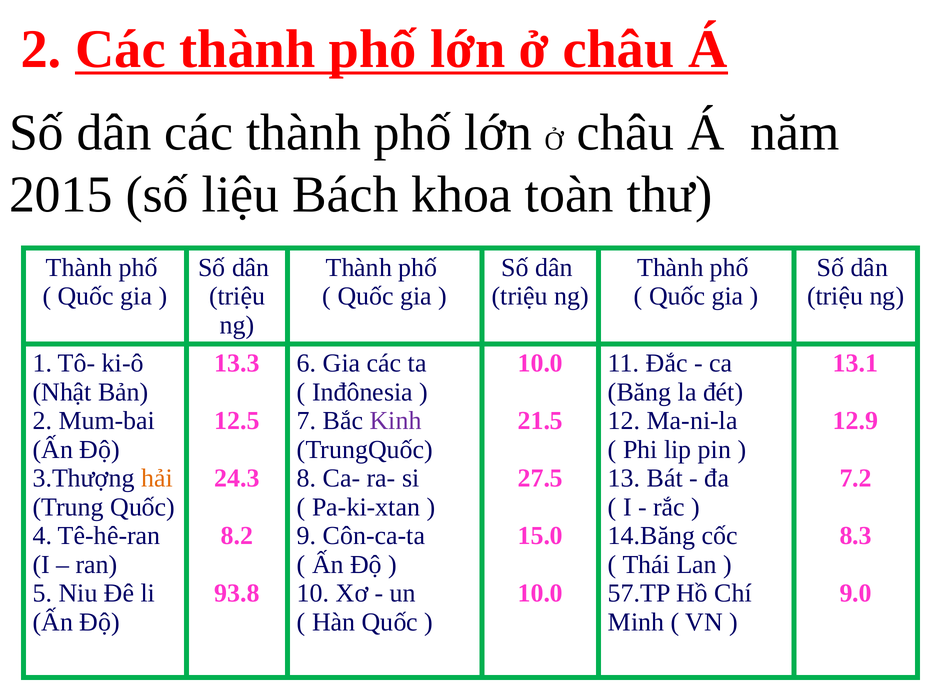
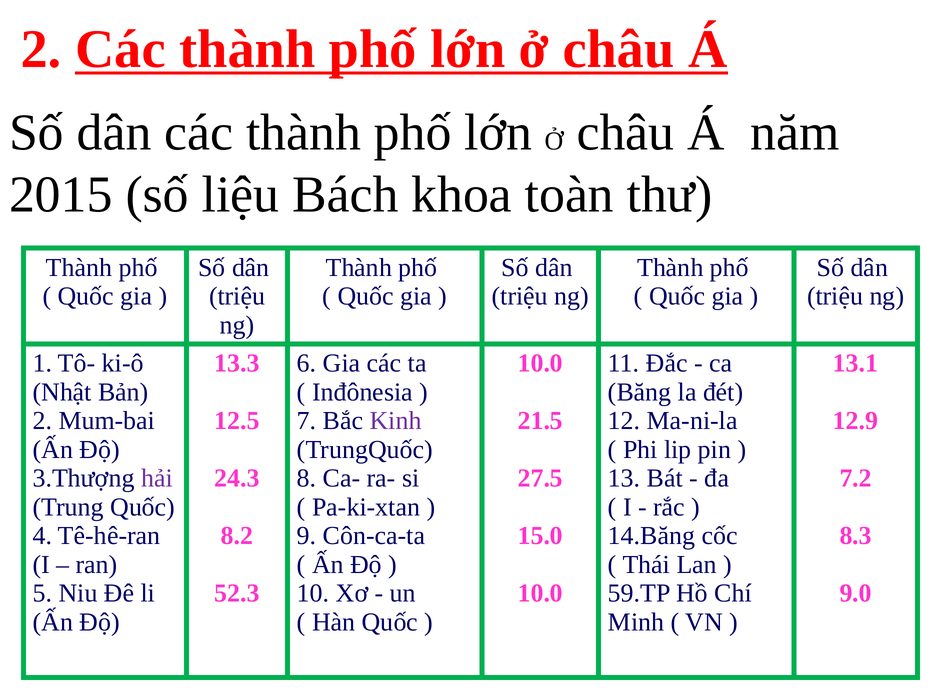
hải colour: orange -> purple (157, 478)
93.8: 93.8 -> 52.3 (237, 593)
57.TP: 57.TP -> 59.TP (639, 593)
